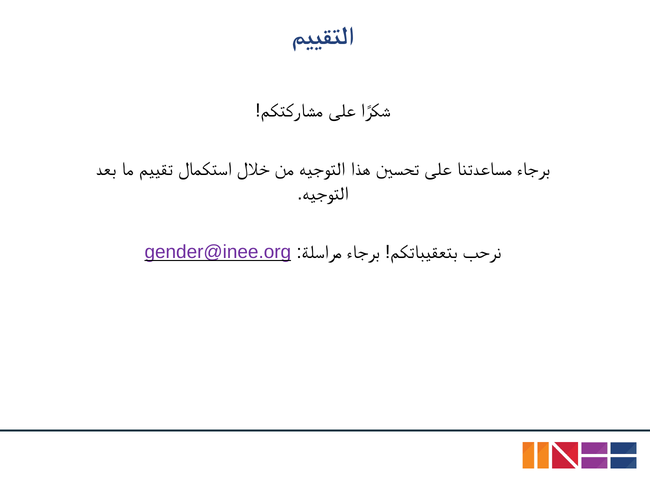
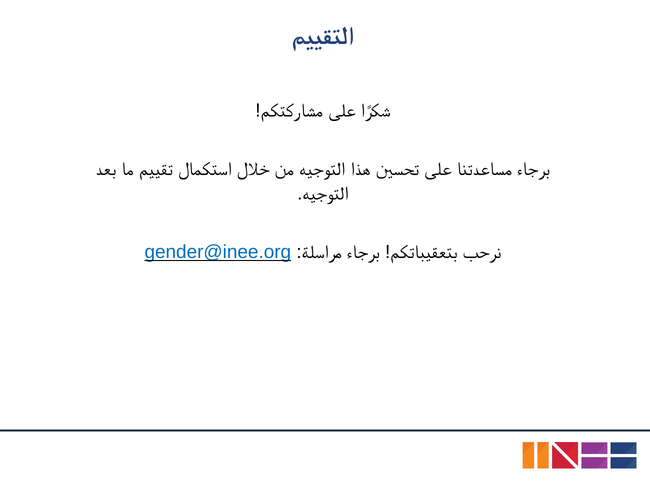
gender@inee.org colour: purple -> blue (218, 252)
